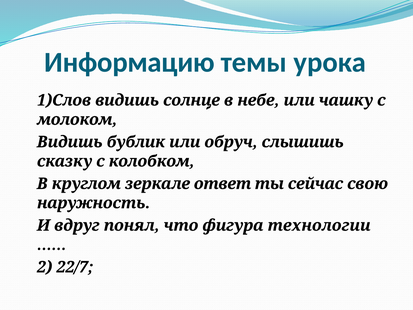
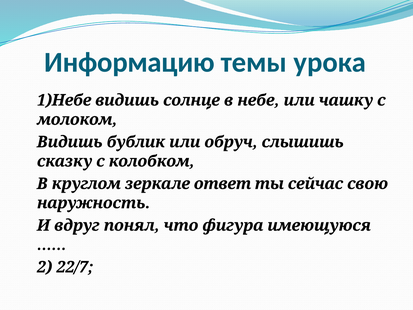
1)Слов: 1)Слов -> 1)Небе (64, 100)
технологии: технологии -> имеющуюся (319, 225)
